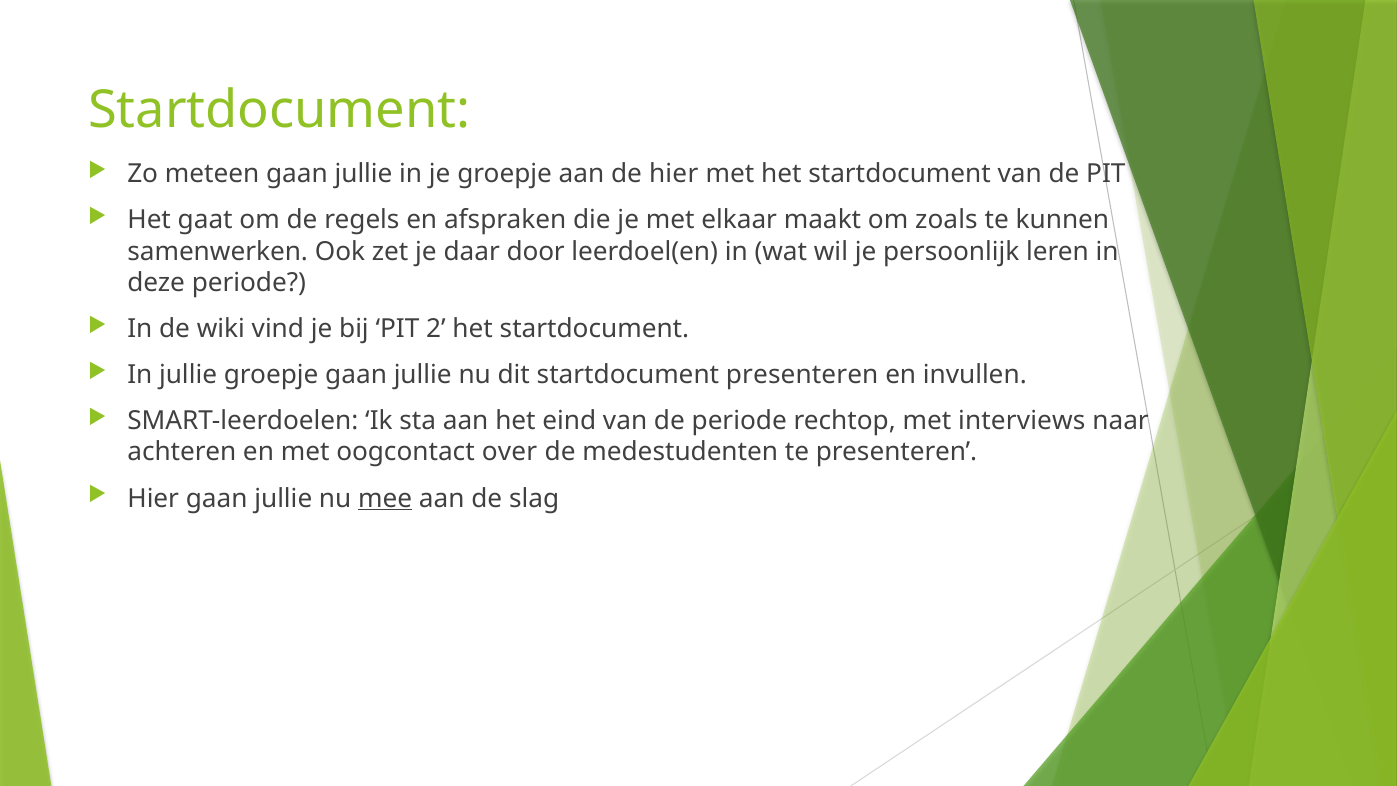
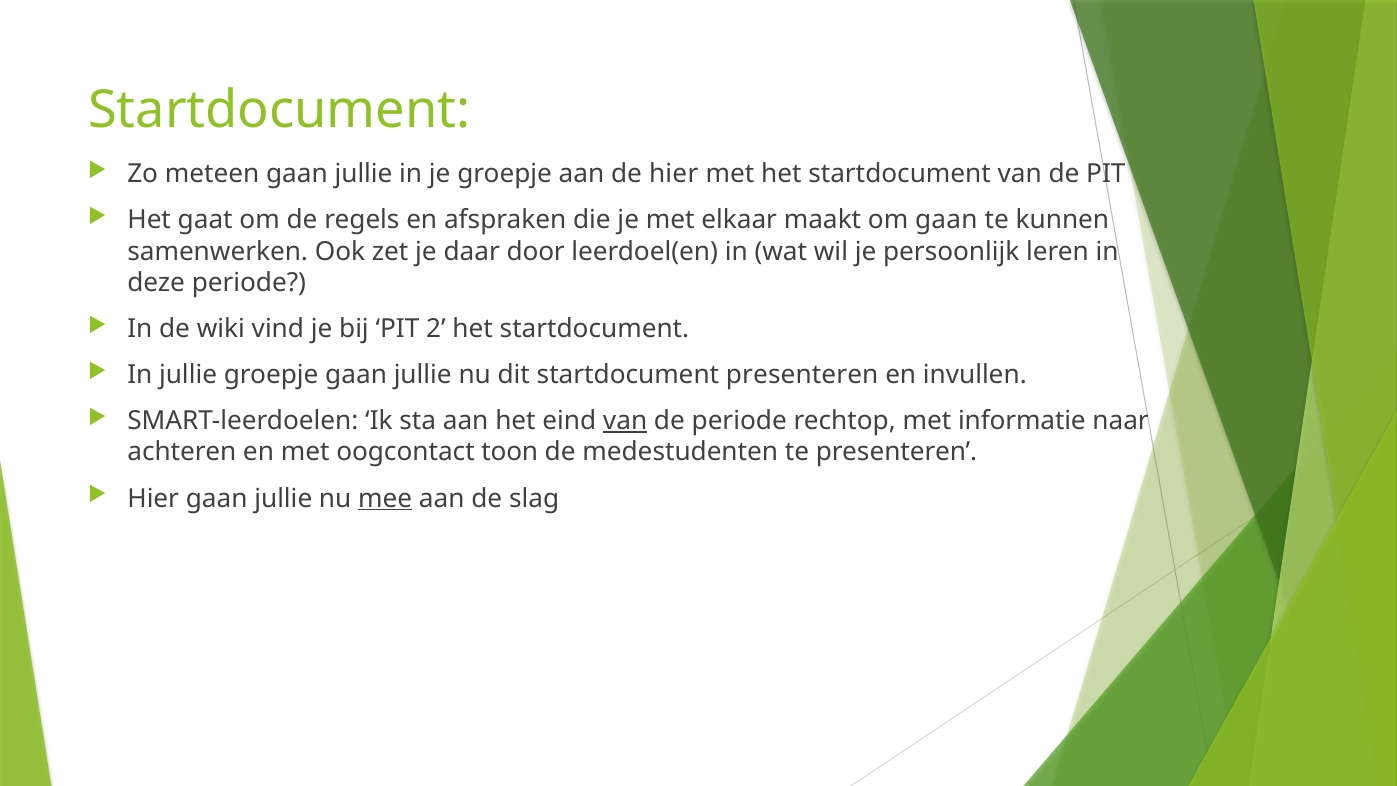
om zoals: zoals -> gaan (946, 220)
van underline: none -> present (625, 421)
interviews: interviews -> informatie (1022, 421)
over: over -> toon (510, 452)
